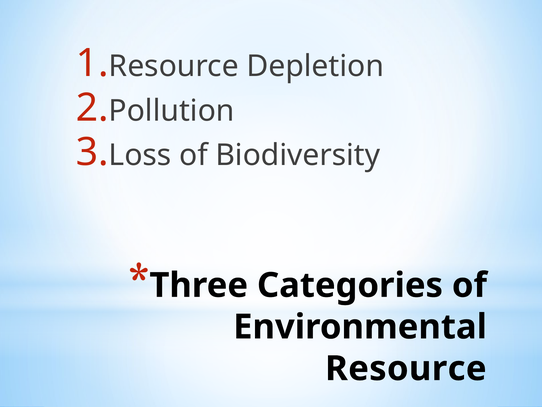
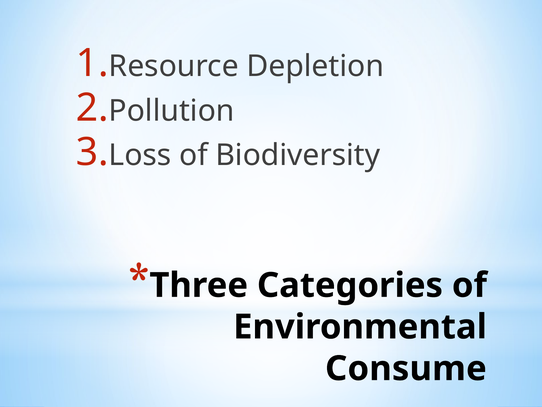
Resource: Resource -> Consume (406, 368)
